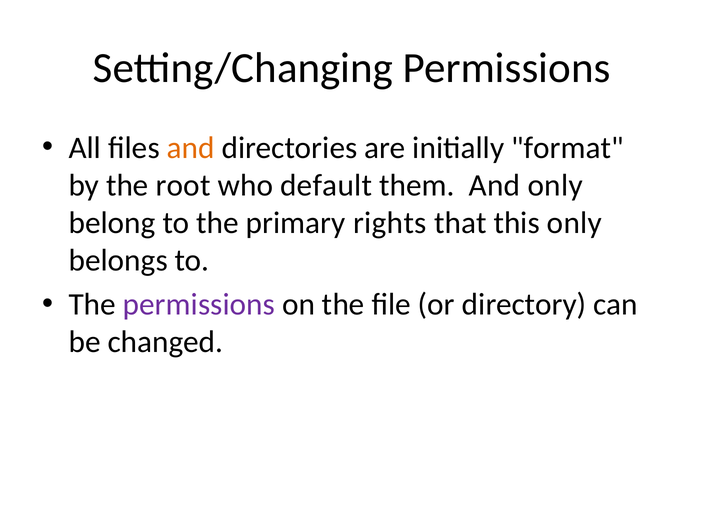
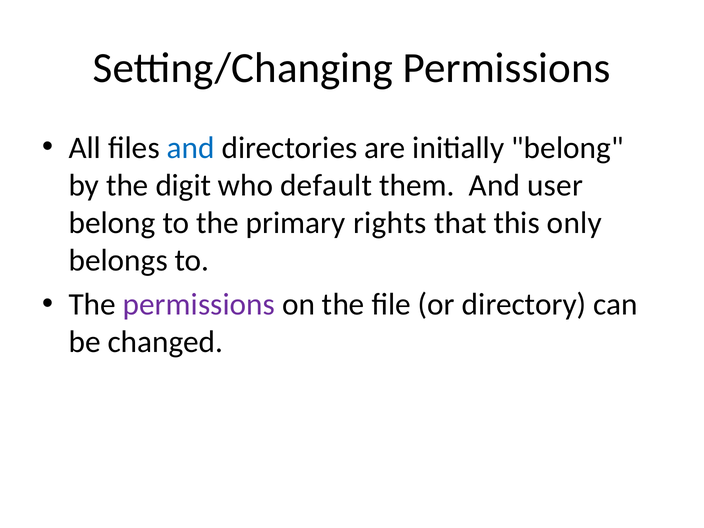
and colour: orange -> blue (191, 148)
initially format: format -> belong (567, 148)
root: root -> digit (183, 185)
And only: only -> user (555, 185)
